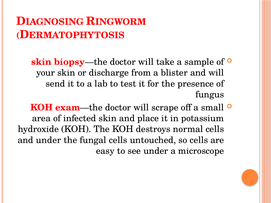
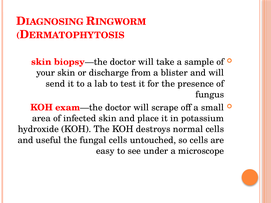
and under: under -> useful (49, 140)
